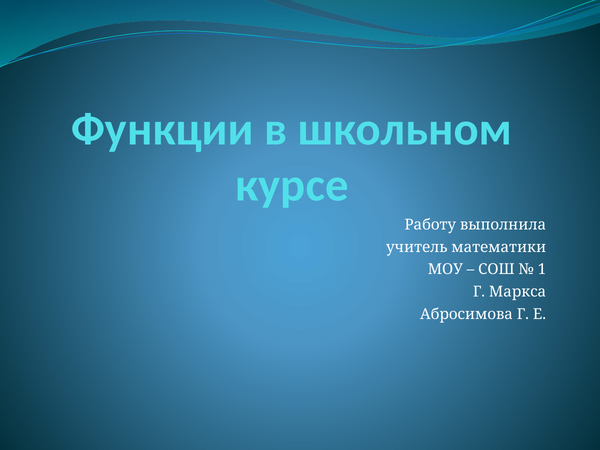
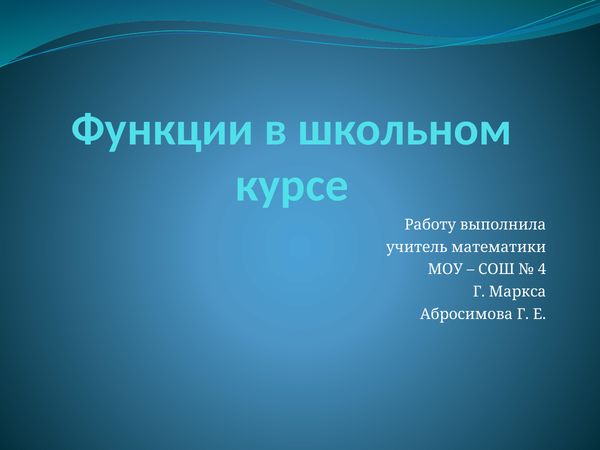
1: 1 -> 4 (542, 269)
